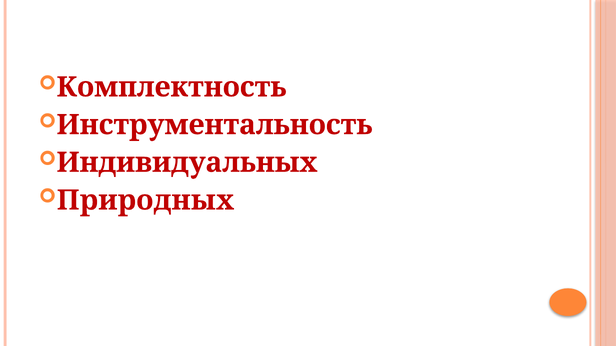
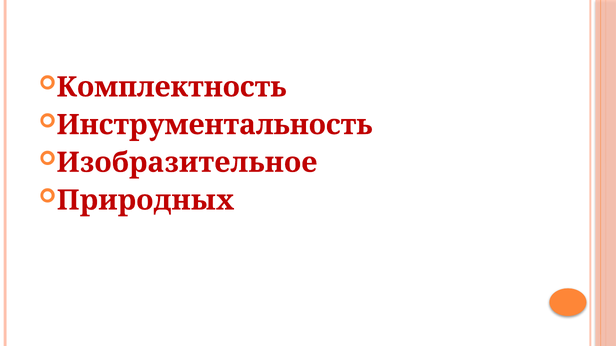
Индивидуальных: Индивидуальных -> Изобразительное (187, 163)
